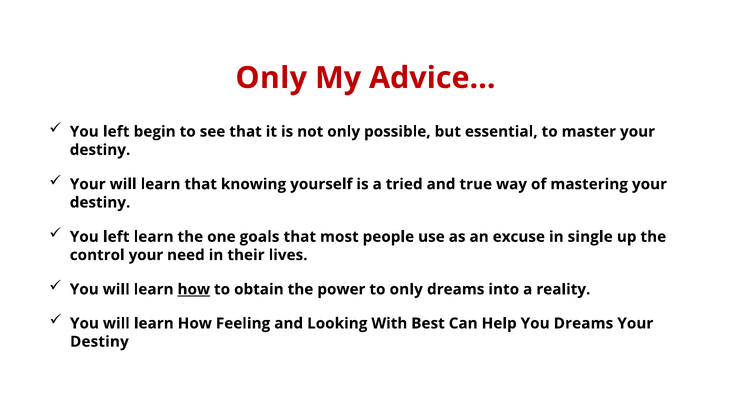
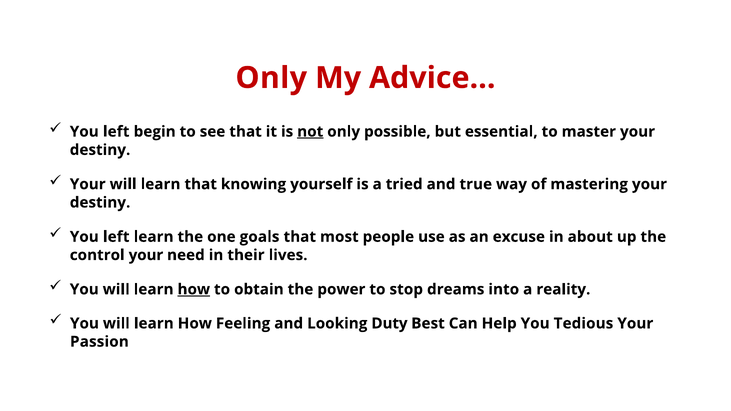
not underline: none -> present (310, 132)
single: single -> about (590, 237)
to only: only -> stop (406, 289)
With: With -> Duty (389, 324)
You Dreams: Dreams -> Tedious (583, 324)
Destiny: Destiny -> Passion (99, 342)
